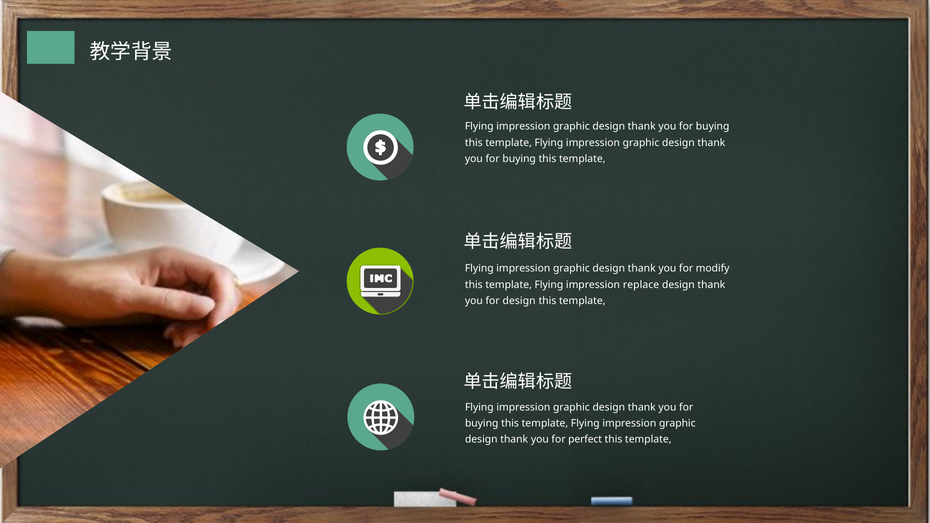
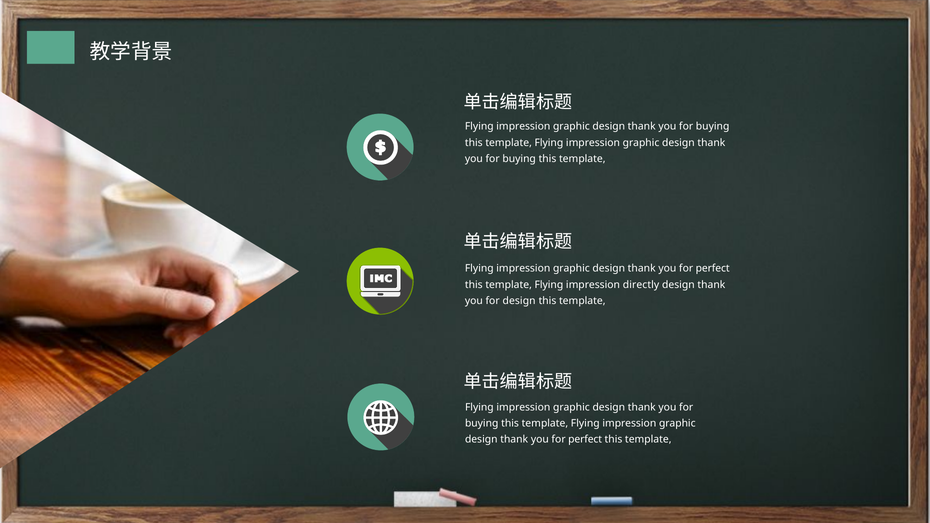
modify: modify -> perfect (713, 269)
replace: replace -> directly (641, 285)
